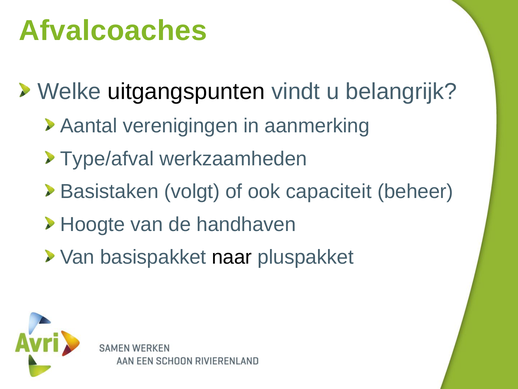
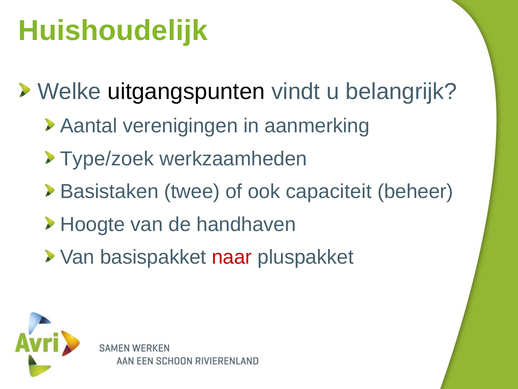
Afvalcoaches: Afvalcoaches -> Huishoudelijk (113, 30)
Type/afval: Type/afval -> Type/zoek (107, 159)
volgt: volgt -> twee (192, 191)
naar colour: black -> red (232, 257)
